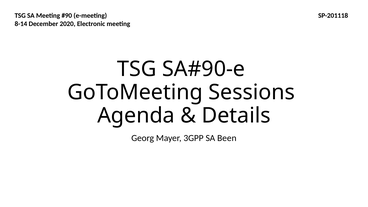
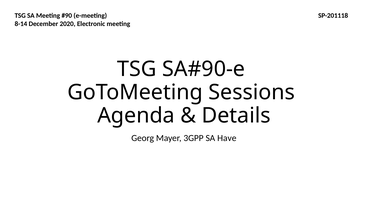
Been: Been -> Have (227, 138)
